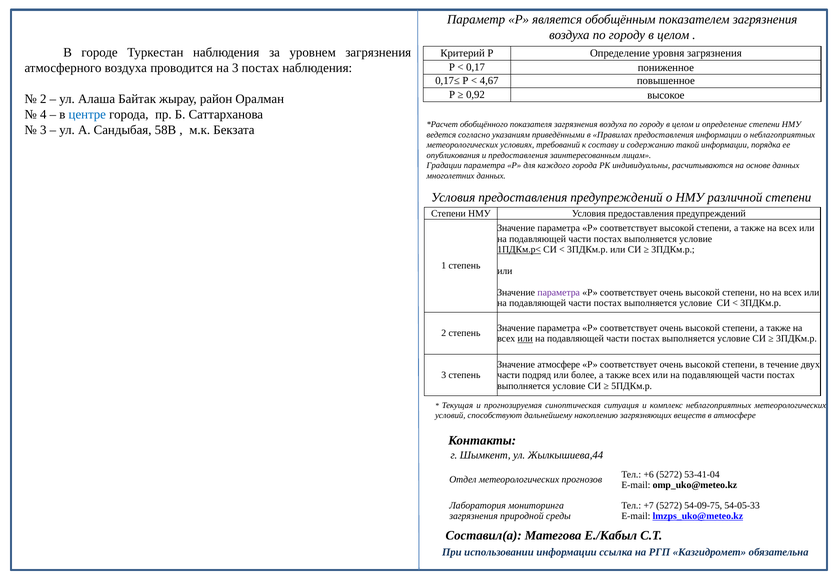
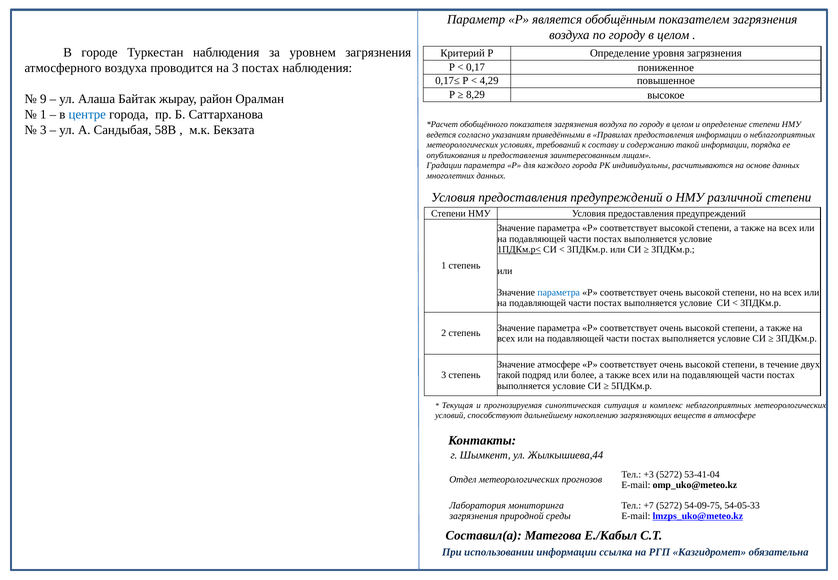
4,67: 4,67 -> 4,29 (489, 81)
0,92: 0,92 -> 8,29 (475, 95)
2: 2 -> 9 (43, 99)
4: 4 -> 1 (43, 115)
параметра colour: purple -> blue (559, 293)
или underline: present -> none (525, 339)
части: части -> такой (509, 375)
+6: +6 -> +3 (649, 474)
